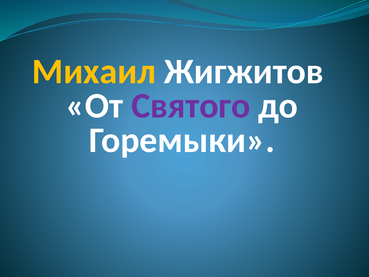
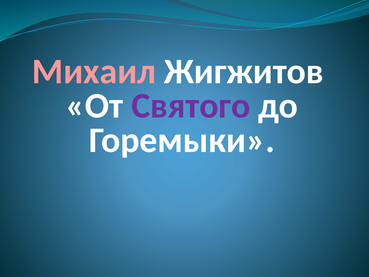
Михаил colour: yellow -> pink (94, 71)
